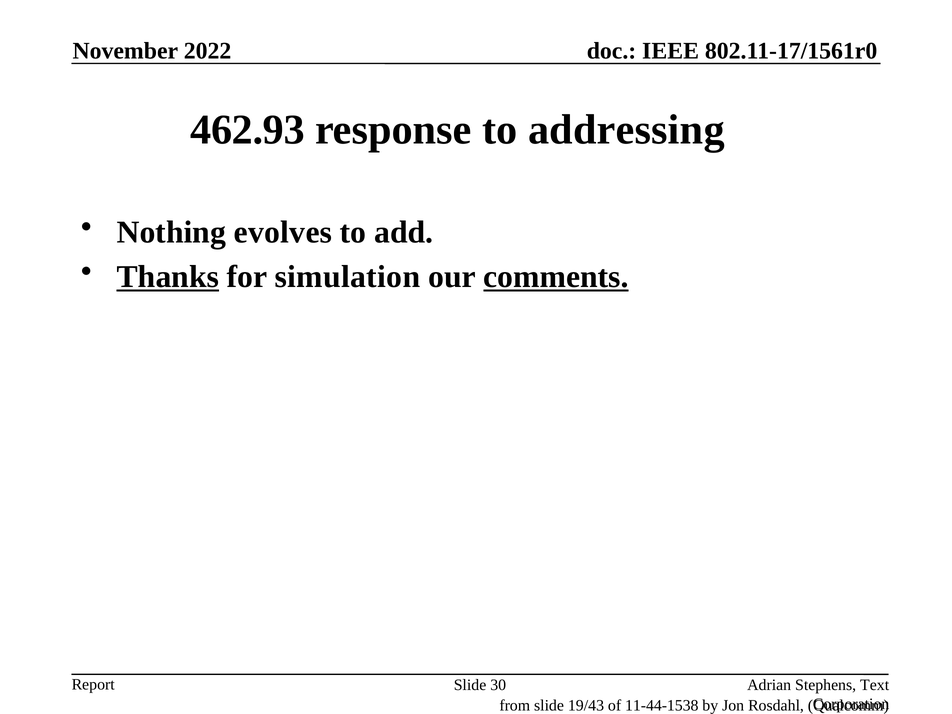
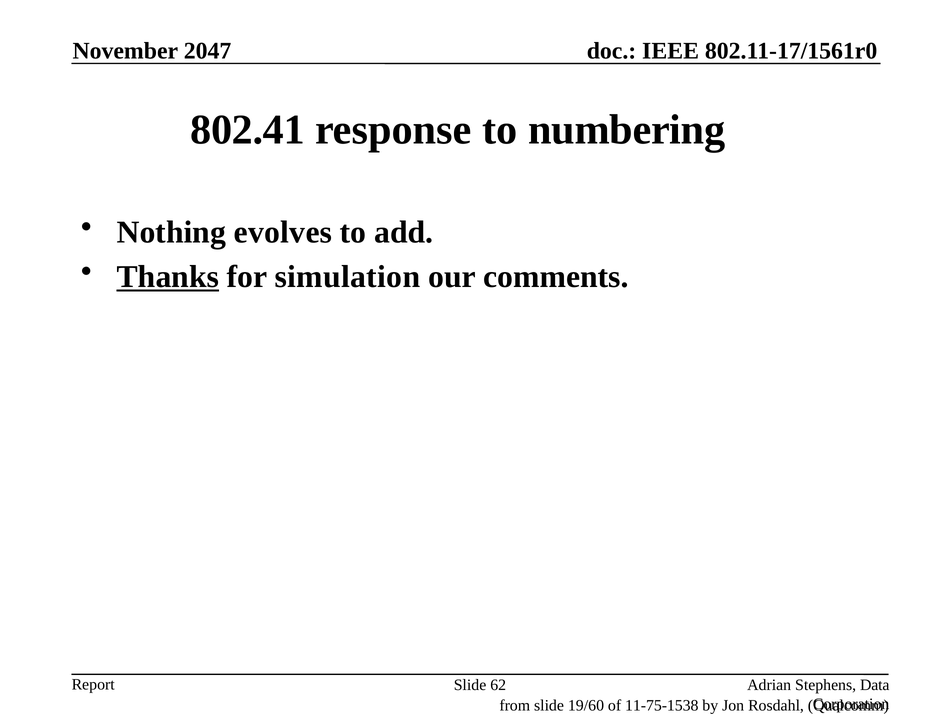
2022: 2022 -> 2047 (208, 51)
462.93: 462.93 -> 802.41 (248, 130)
addressing: addressing -> numbering (627, 130)
comments underline: present -> none (556, 277)
30: 30 -> 62 (498, 685)
Text: Text -> Data (875, 685)
19/43: 19/43 -> 19/60 (586, 706)
11-44-1538: 11-44-1538 -> 11-75-1538 (662, 706)
